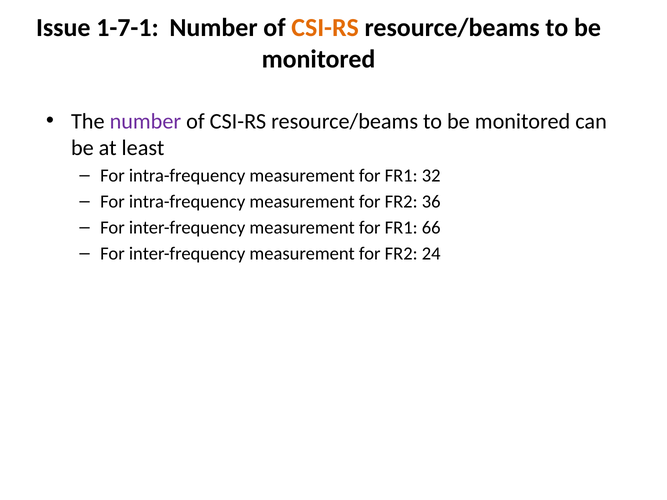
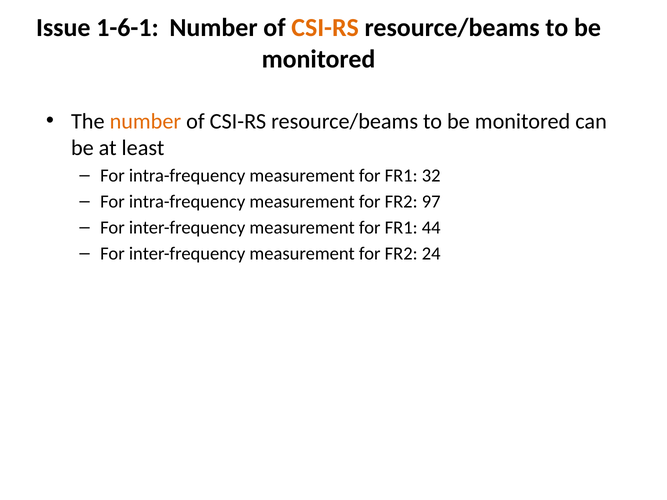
1-7-1: 1-7-1 -> 1-6-1 (127, 28)
number colour: purple -> orange (145, 121)
36: 36 -> 97 (431, 202)
66: 66 -> 44 (431, 228)
